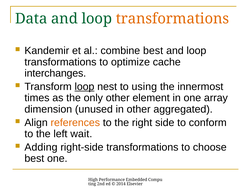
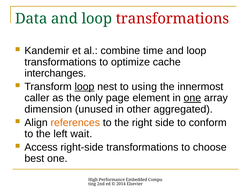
transformations colour: orange -> red (172, 19)
combine best: best -> time (153, 51)
times: times -> caller (37, 98)
only other: other -> page (118, 98)
one underline: none -> present (192, 98)
Adding: Adding -> Access (41, 147)
